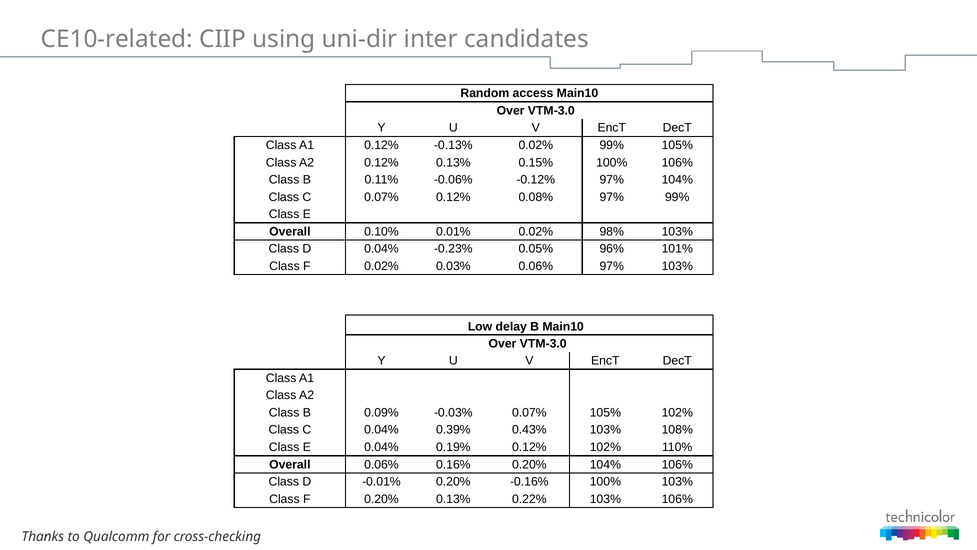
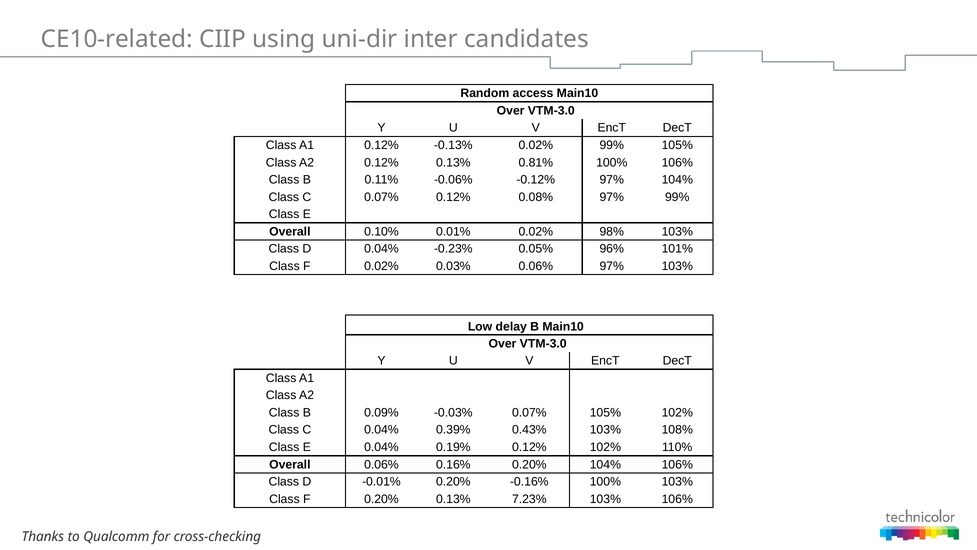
0.15%: 0.15% -> 0.81% (536, 162)
0.22%: 0.22% -> 7.23% (529, 499)
